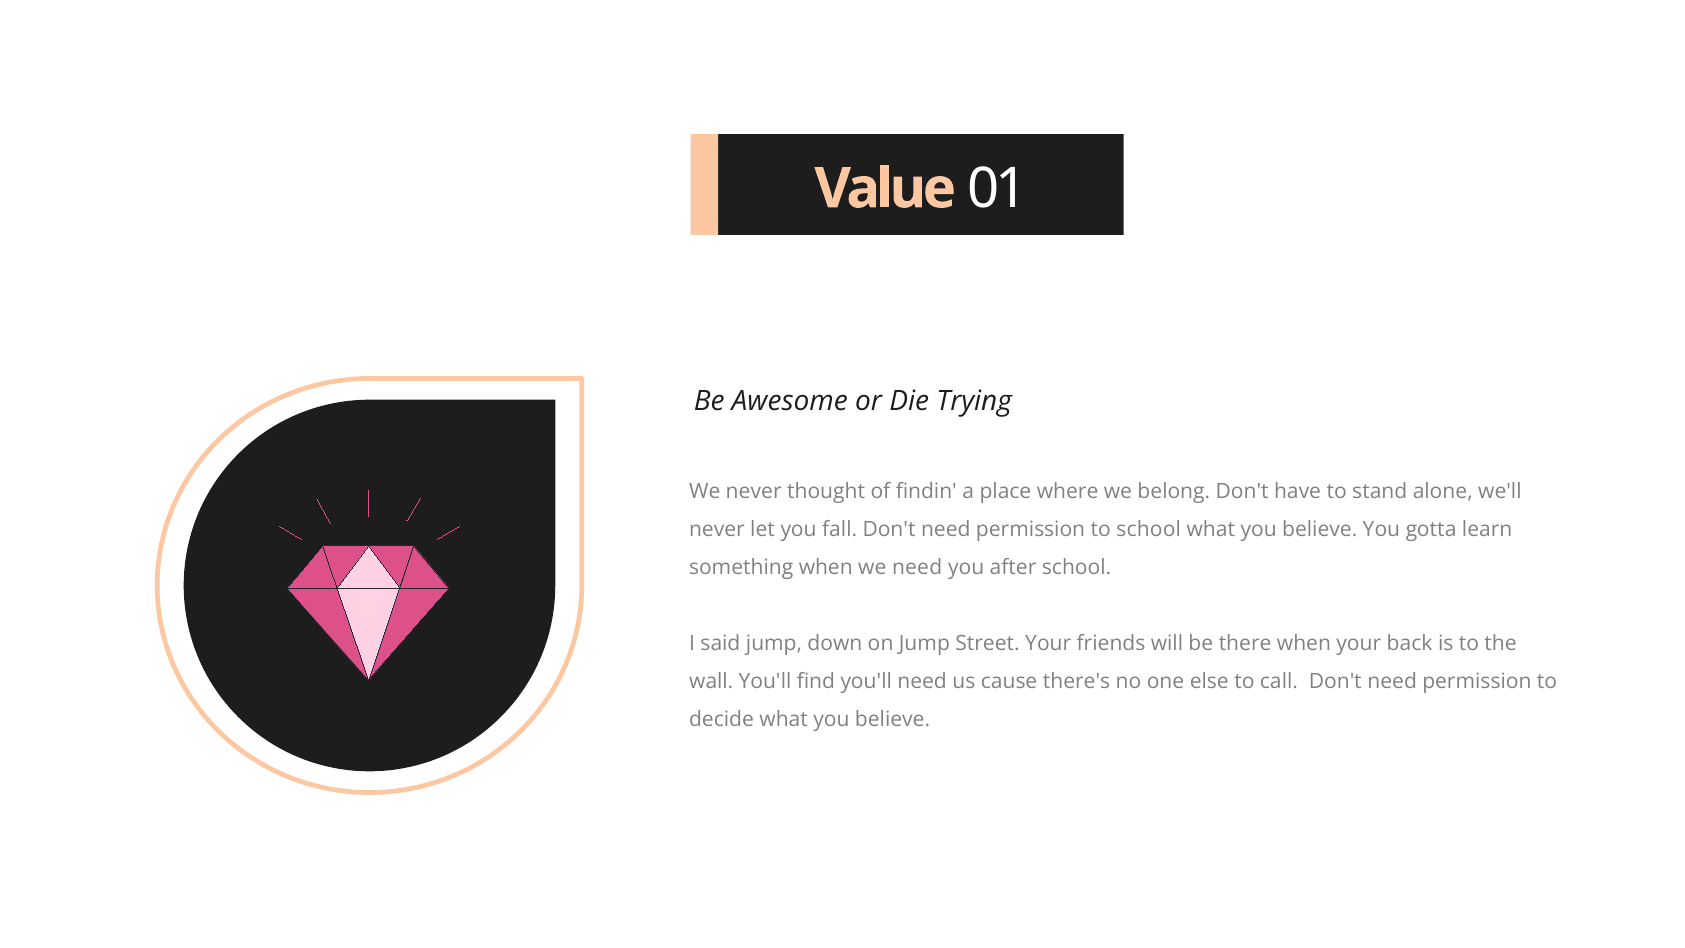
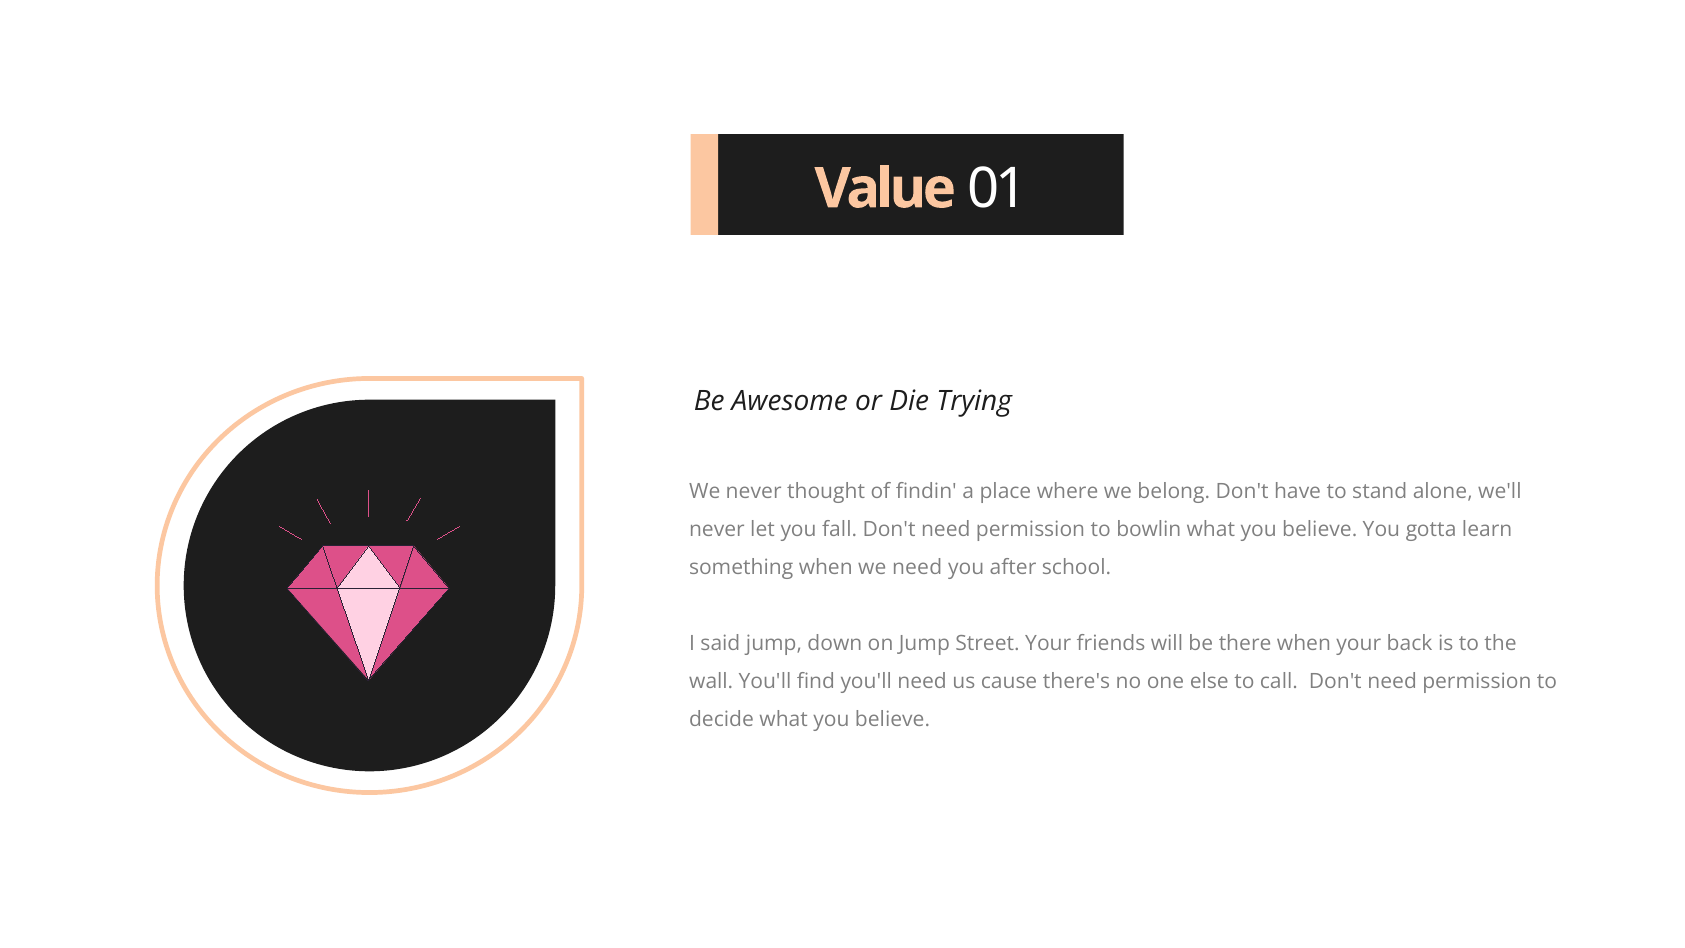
to school: school -> bowlin (1149, 529)
